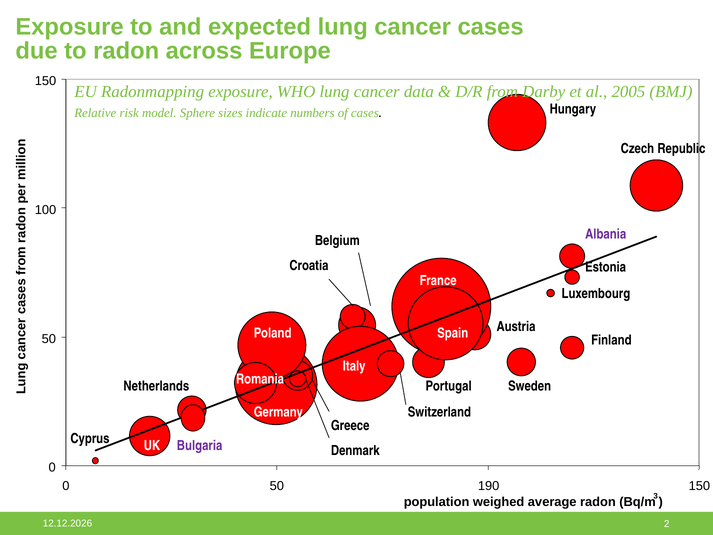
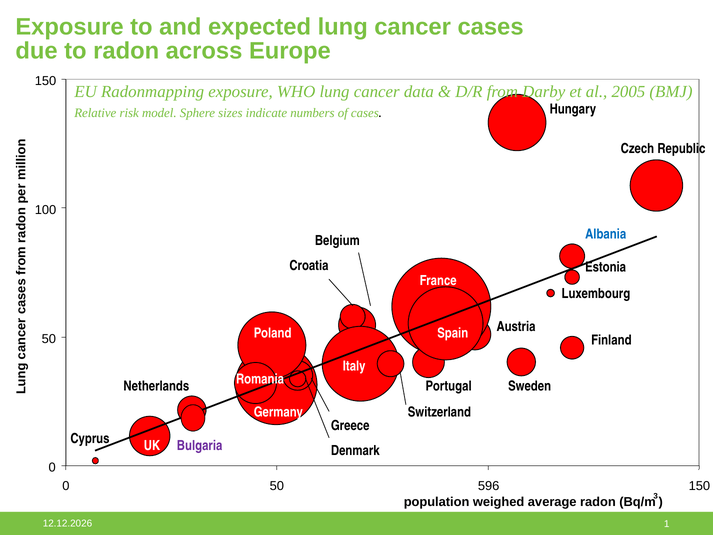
Albania colour: purple -> blue (606, 234)
190: 190 -> 596 (489, 486)
2: 2 -> 1 (667, 524)
